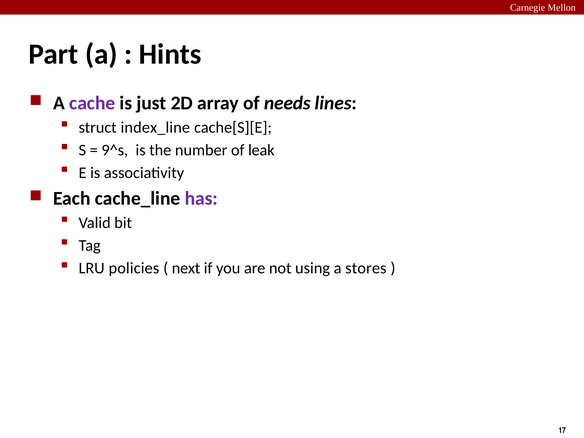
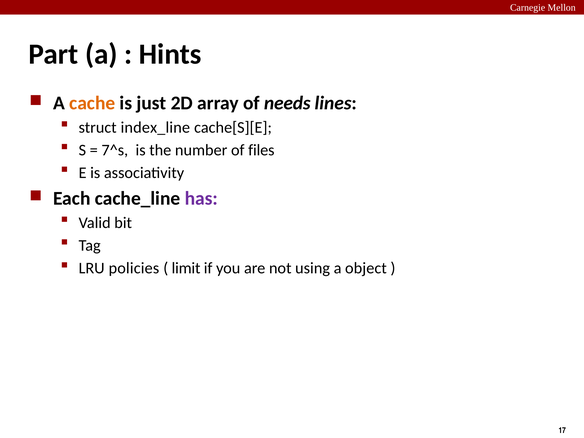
cache colour: purple -> orange (92, 103)
9^s: 9^s -> 7^s (115, 150)
leak: leak -> files (261, 150)
next: next -> limit (186, 268)
stores: stores -> object (366, 268)
